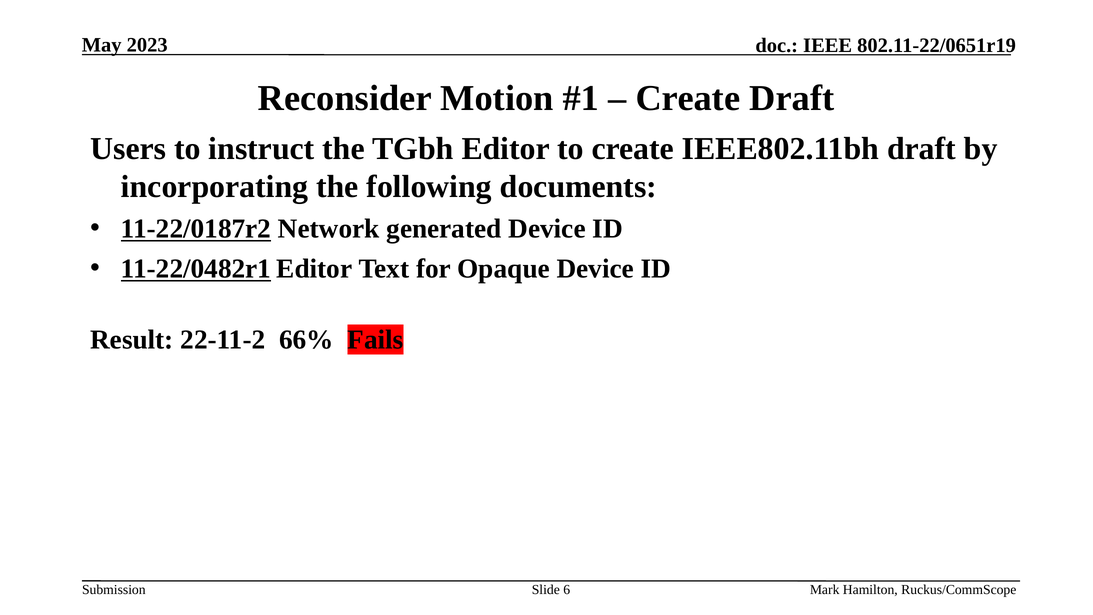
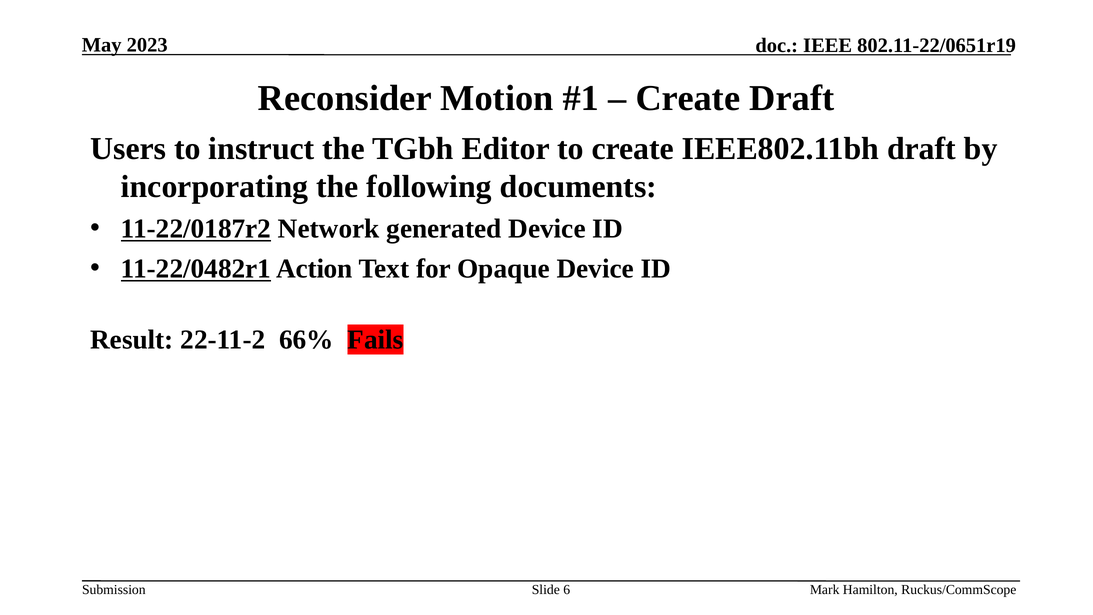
11-22/0482r1 Editor: Editor -> Action (314, 268)
